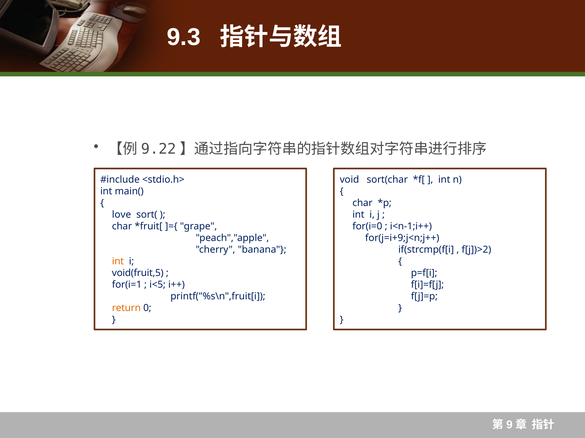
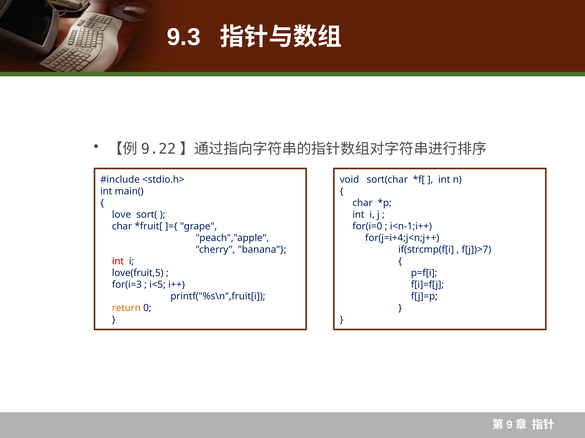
for(j=i+9;j<n;j++: for(j=i+9;j<n;j++ -> for(j=i+4;j<n;j++ (402, 238)
f[j])>2: f[j])>2 -> f[j])>7 (476, 250)
int colour: orange -> red (118, 262)
void(fruit,5: void(fruit,5 -> love(fruit,5 (138, 273)
for(i=1: for(i=1 -> for(i=3 (127, 285)
